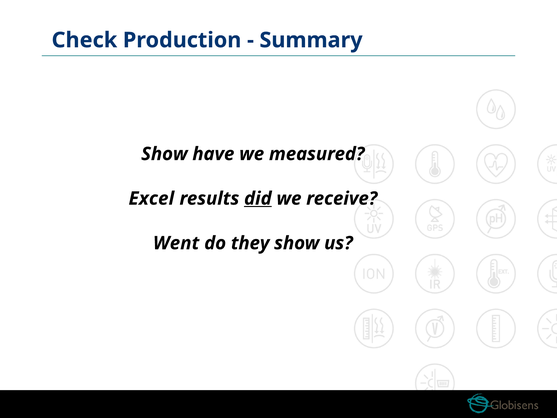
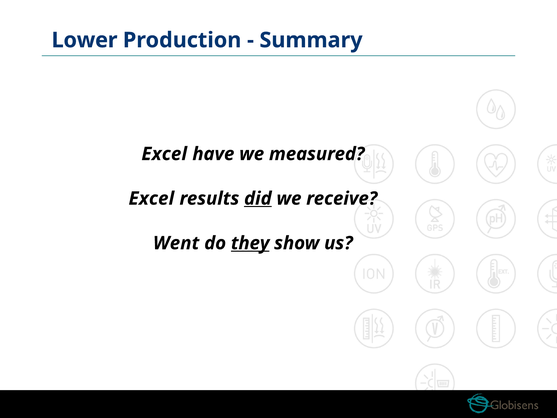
Check: Check -> Lower (85, 40)
Show: Show -> Excel (164, 154)
they underline: none -> present (250, 243)
